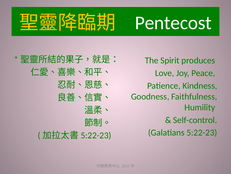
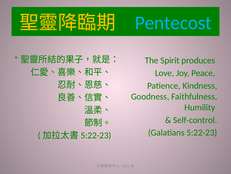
Pentecost colour: white -> light blue (173, 23)
